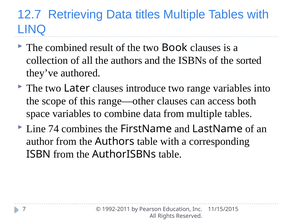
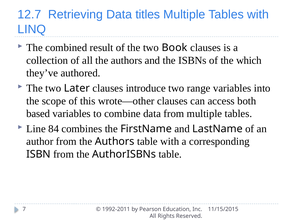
sorted: sorted -> which (249, 60)
range—other: range—other -> wrote—other (126, 101)
space: space -> based (38, 113)
74: 74 -> 84 (54, 129)
